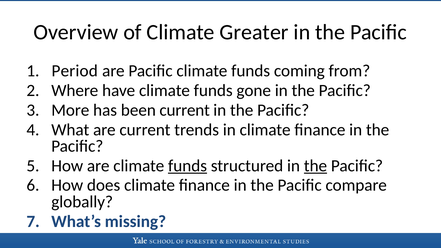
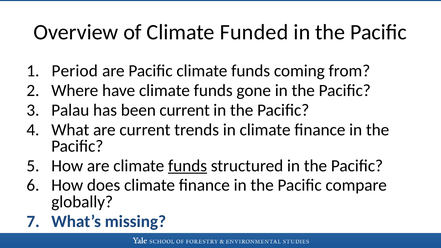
Greater: Greater -> Funded (254, 32)
More: More -> Palau (70, 110)
the underline: present -> none (315, 166)
